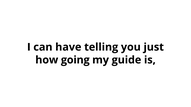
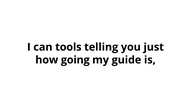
have: have -> tools (68, 47)
